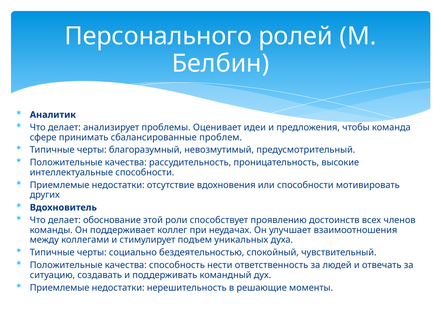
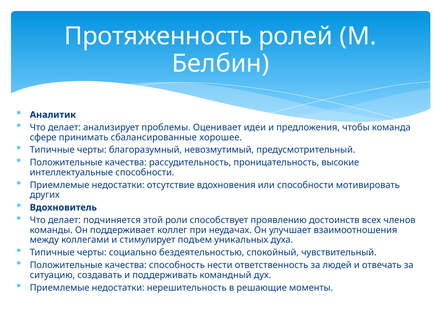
Персонального: Персонального -> Протяженность (158, 36)
проблем: проблем -> хорошее (221, 137)
обоснование: обоснование -> подчиняется (112, 220)
